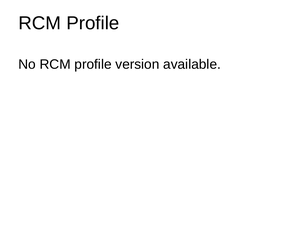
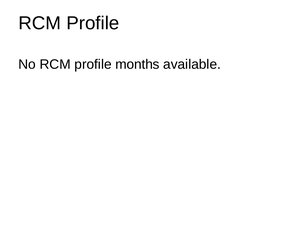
version: version -> months (137, 64)
